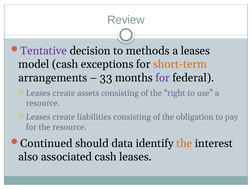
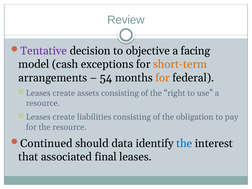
methods: methods -> objective (148, 51)
a leases: leases -> facing (195, 51)
33: 33 -> 54 (106, 78)
for colour: purple -> orange (163, 78)
the colour: orange -> blue (184, 143)
also: also -> that (28, 157)
associated cash: cash -> final (106, 157)
